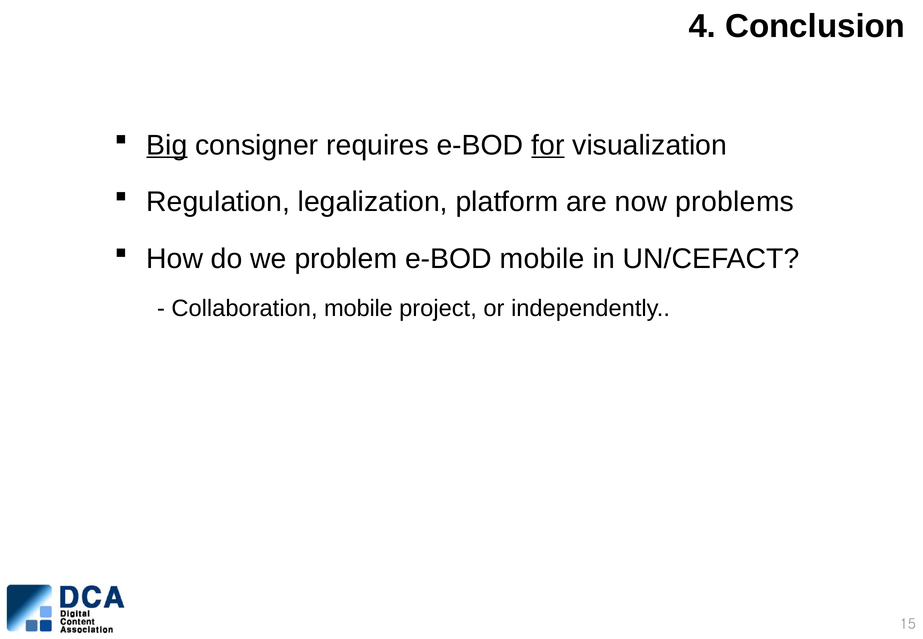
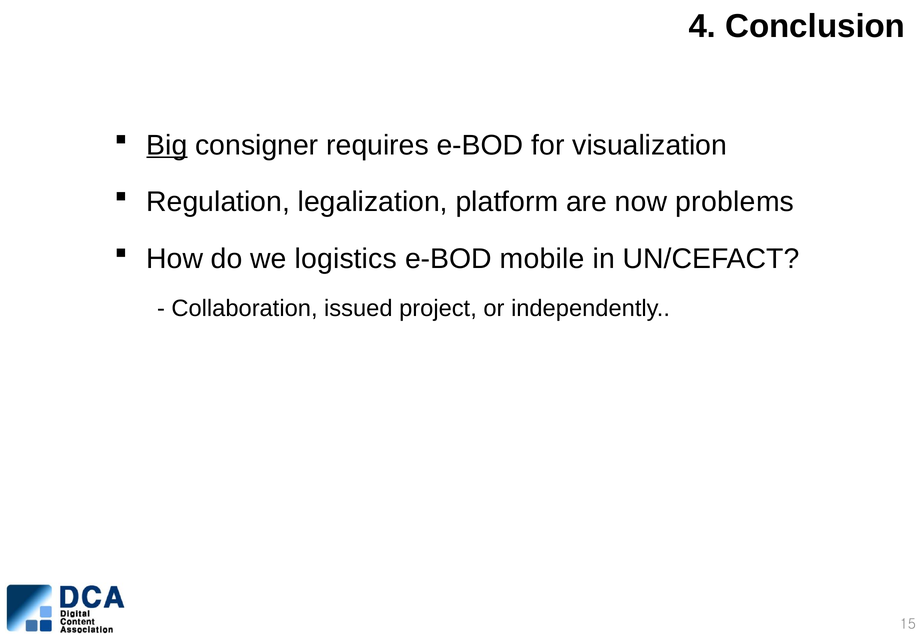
for underline: present -> none (548, 145)
problem: problem -> logistics (346, 259)
Collaboration mobile: mobile -> issued (358, 309)
